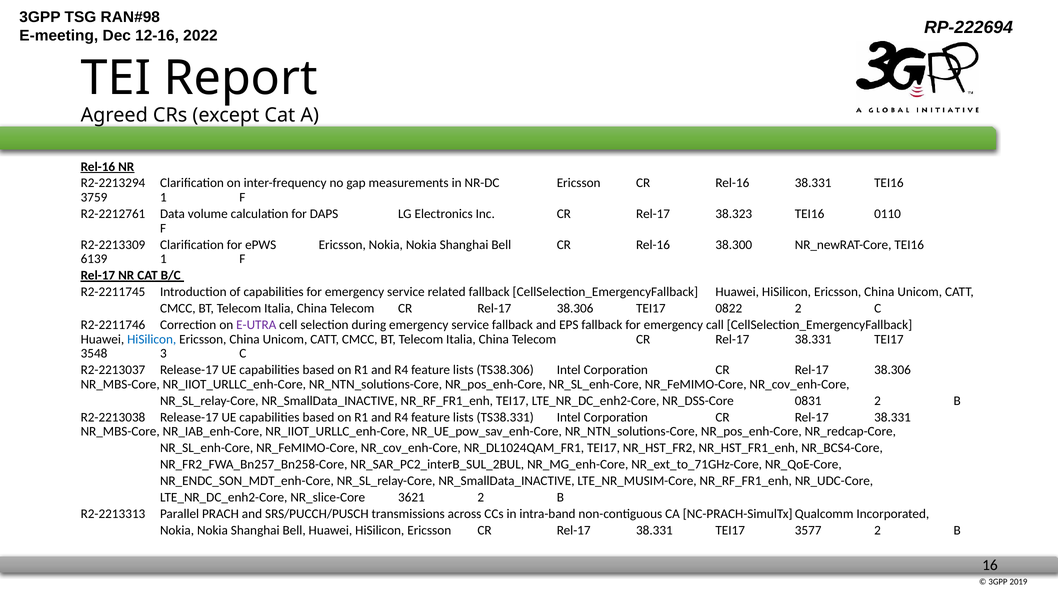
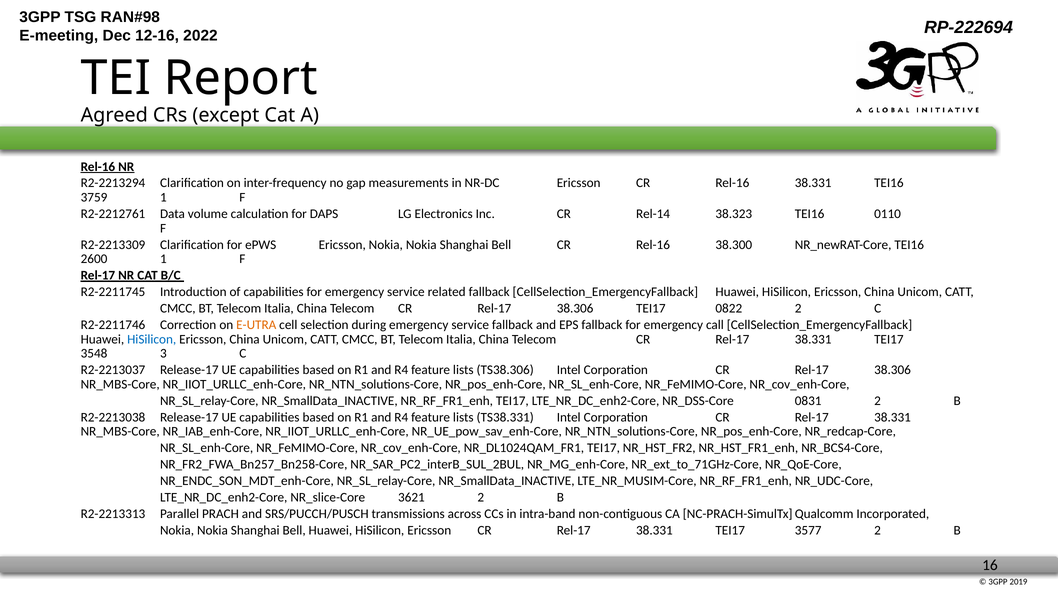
Inc CR Rel-17: Rel-17 -> Rel-14 (653, 214)
6139: 6139 -> 2600 (94, 259)
E-UTRA colour: purple -> orange (256, 325)
